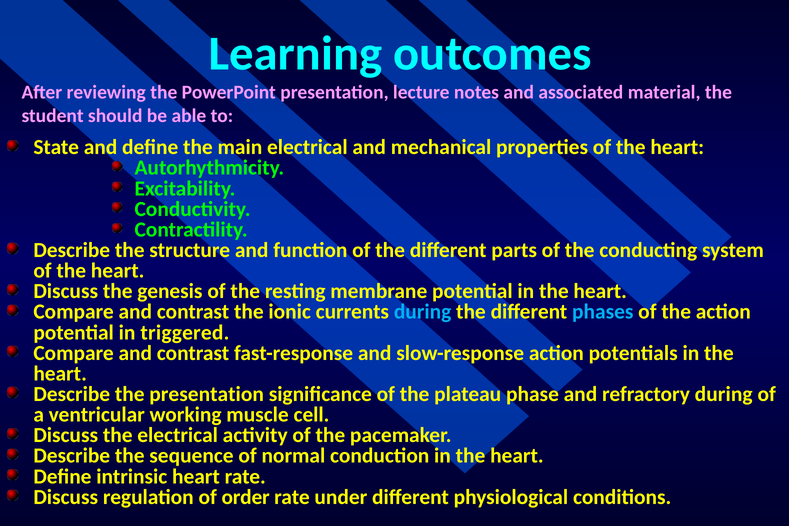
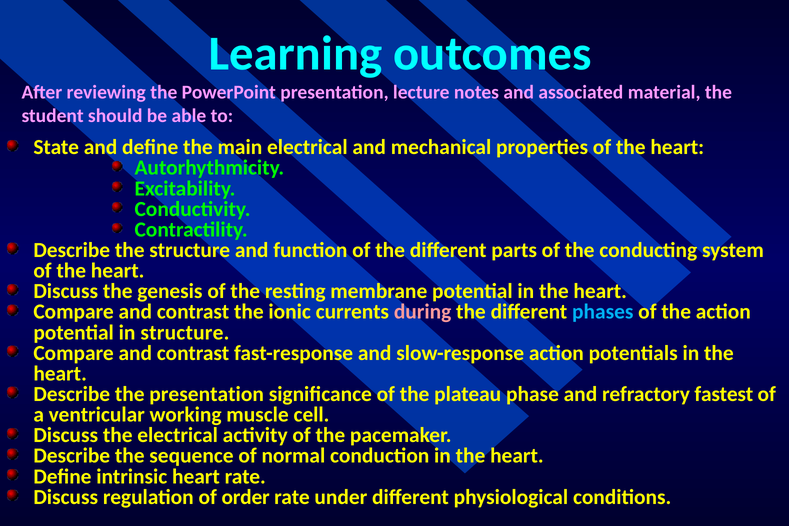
during colour: light blue -> pink (423, 312)
in triggered: triggered -> structure (185, 332)
refractory during: during -> fastest (724, 394)
